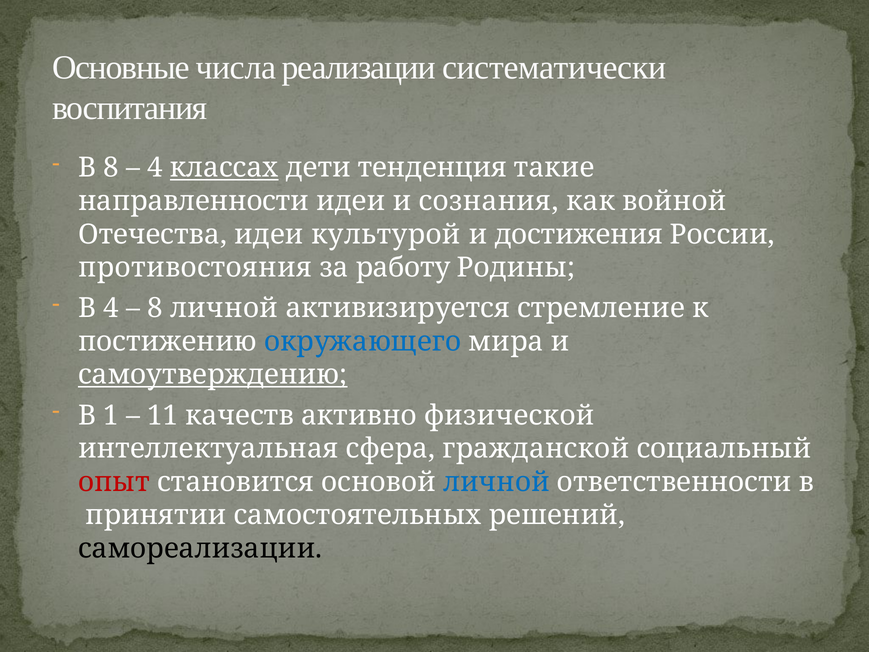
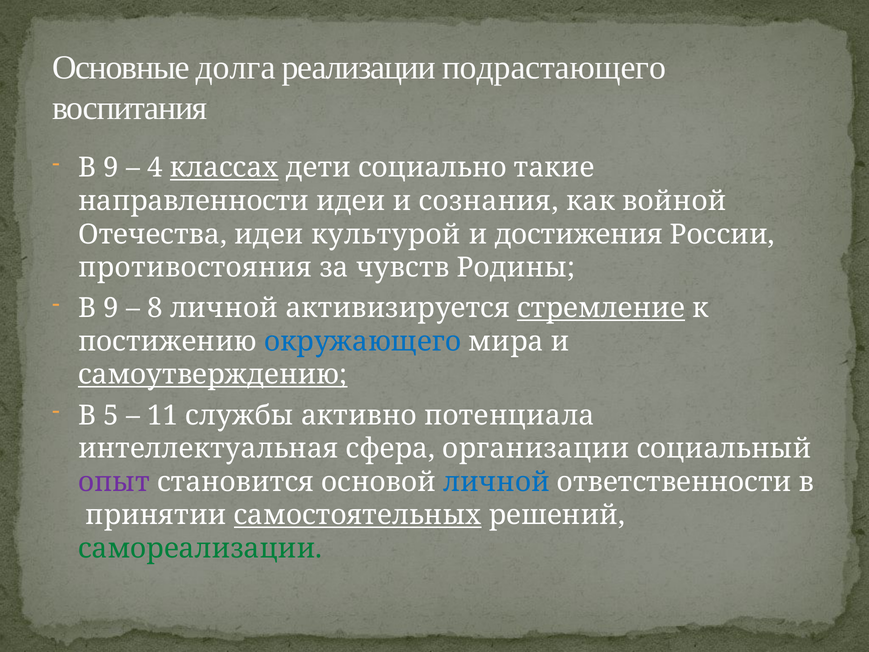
числа: числа -> долга (236, 68)
систематически: систематически -> подрастающего (554, 68)
8: 8 -> 9 (111, 168)
тенденция: тенденция -> социально (432, 168)
работу: работу -> чувств (403, 268)
4: 4 -> 9 (111, 308)
стремление underline: none -> present (601, 308)
1: 1 -> 5 (111, 415)
качеств: качеств -> службы (240, 415)
физической: физической -> потенциала (509, 415)
гражданской: гражданской -> организации (536, 449)
опыт colour: red -> purple (114, 482)
самостоятельных underline: none -> present (358, 515)
самореализации colour: black -> green (200, 548)
